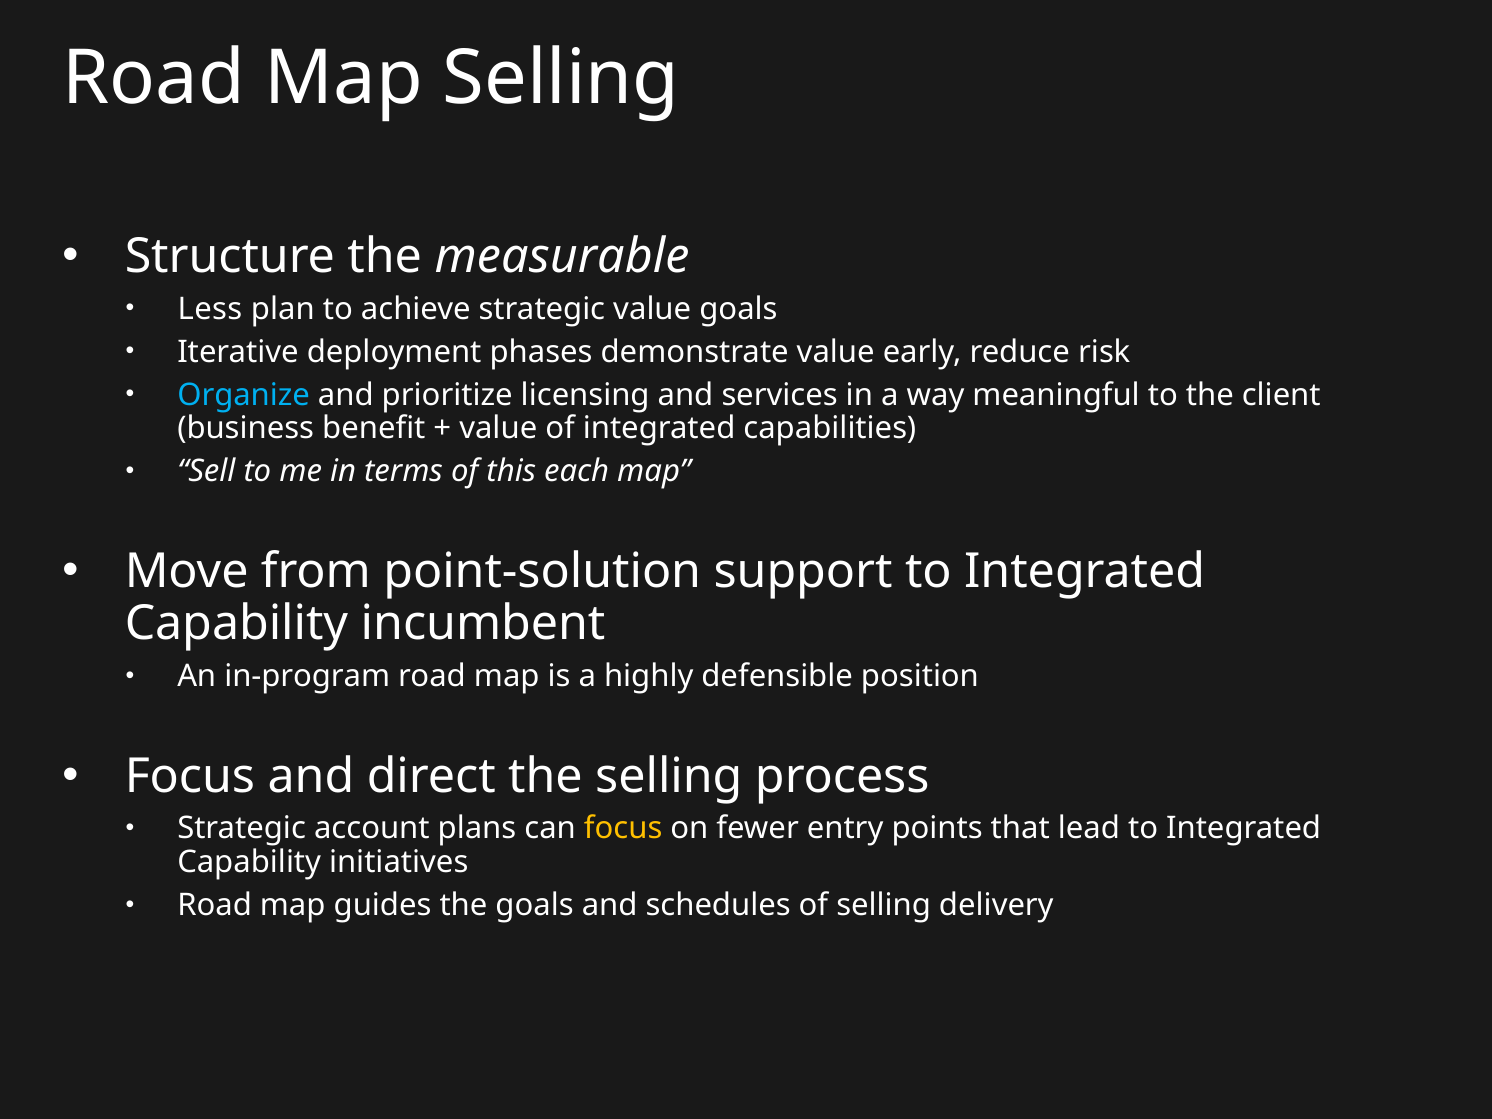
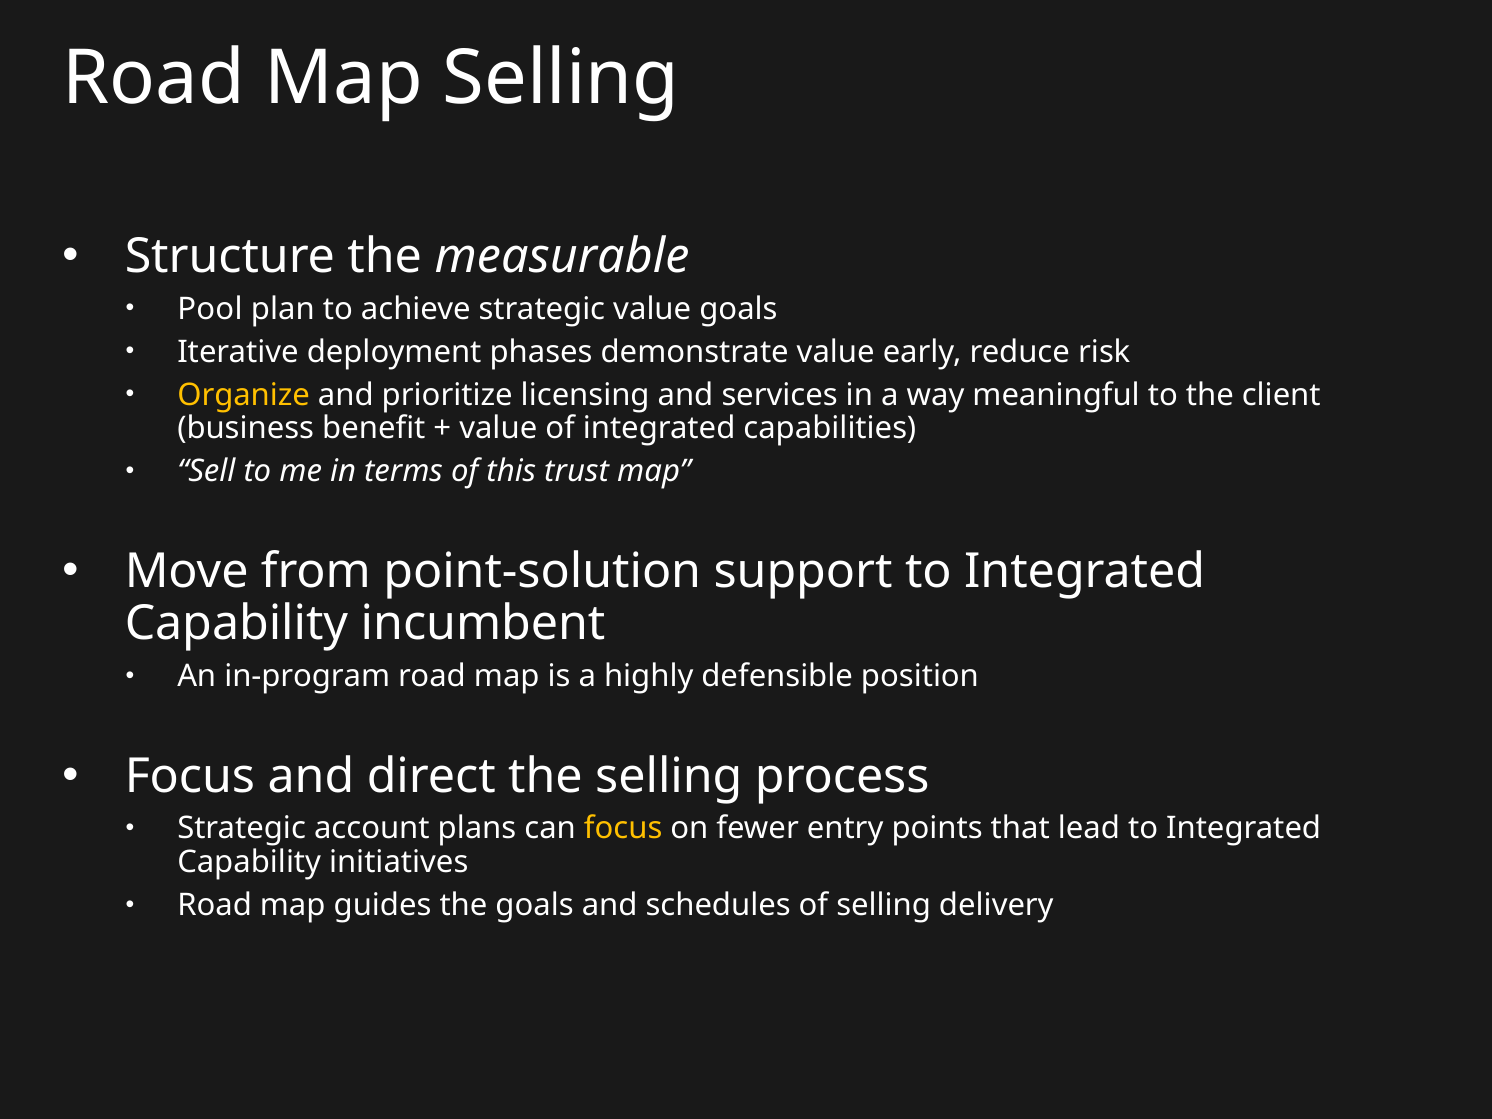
Less: Less -> Pool (210, 309)
Organize colour: light blue -> yellow (244, 395)
each: each -> trust (577, 471)
